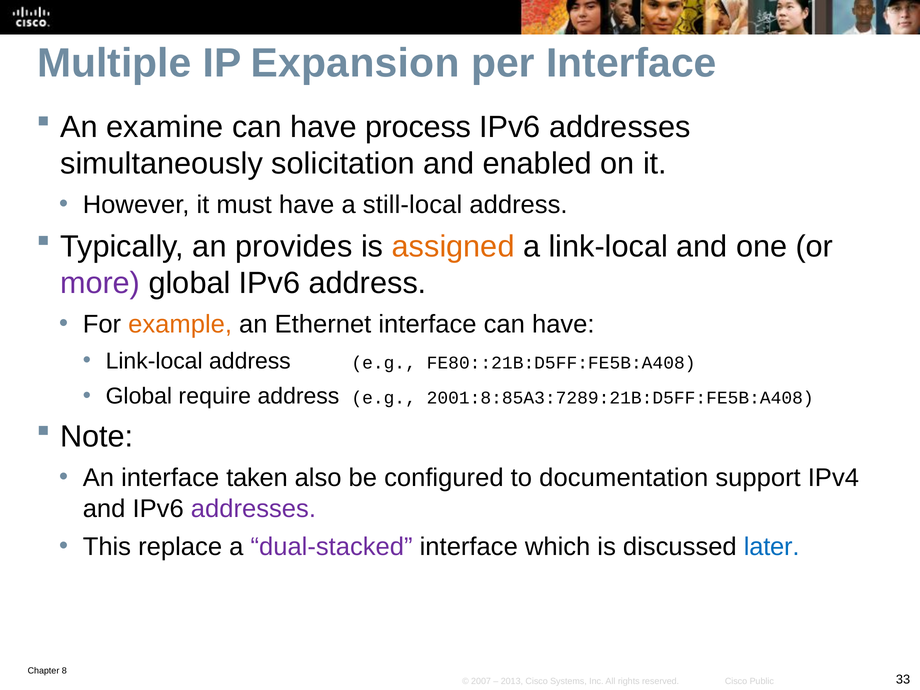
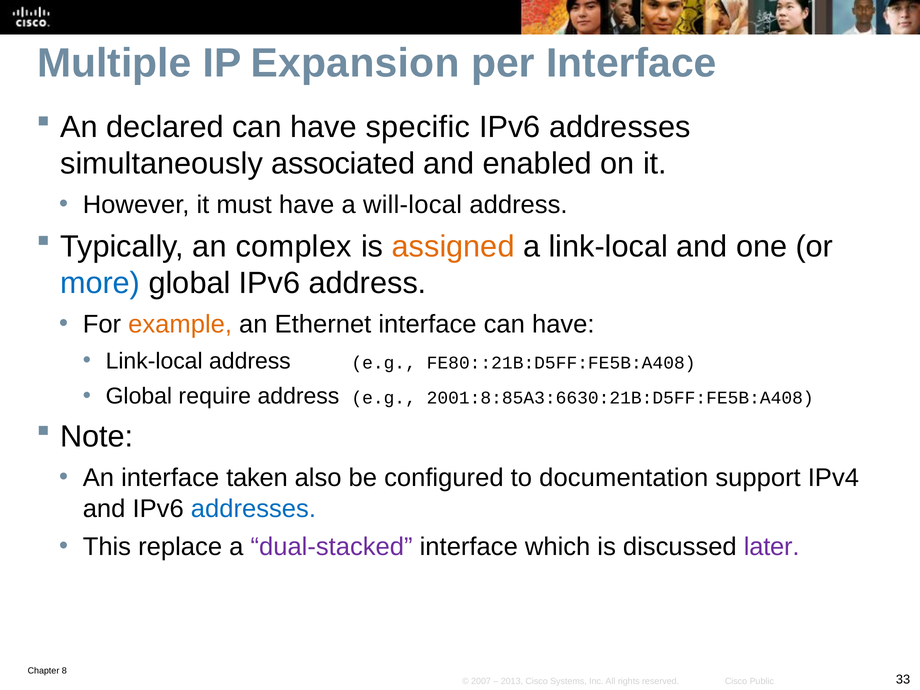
examine: examine -> declared (165, 127)
process: process -> specific (418, 127)
solicitation: solicitation -> associated (343, 164)
still-local: still-local -> will-local (412, 205)
provides: provides -> complex (294, 247)
more colour: purple -> blue (100, 283)
2001:8:85A3:7289:21B:D5FF:FE5B:A408: 2001:8:85A3:7289:21B:D5FF:FE5B:A408 -> 2001:8:85A3:6630:21B:D5FF:FE5B:A408 (620, 398)
addresses colour: purple -> blue (253, 509)
later colour: blue -> purple (772, 547)
